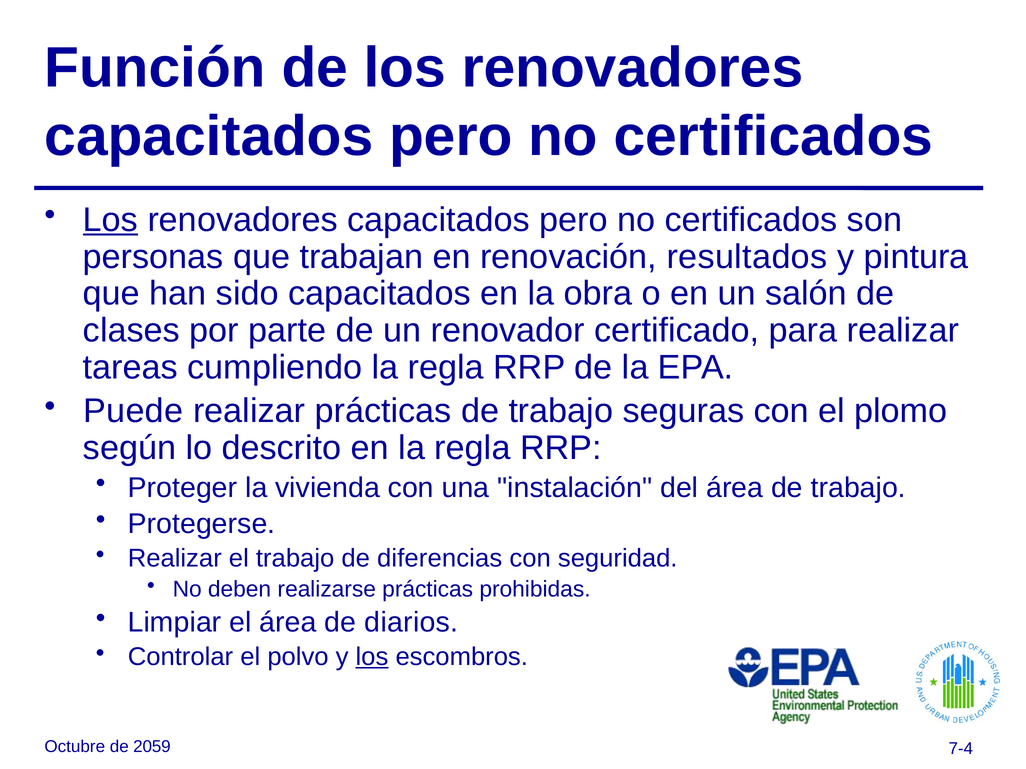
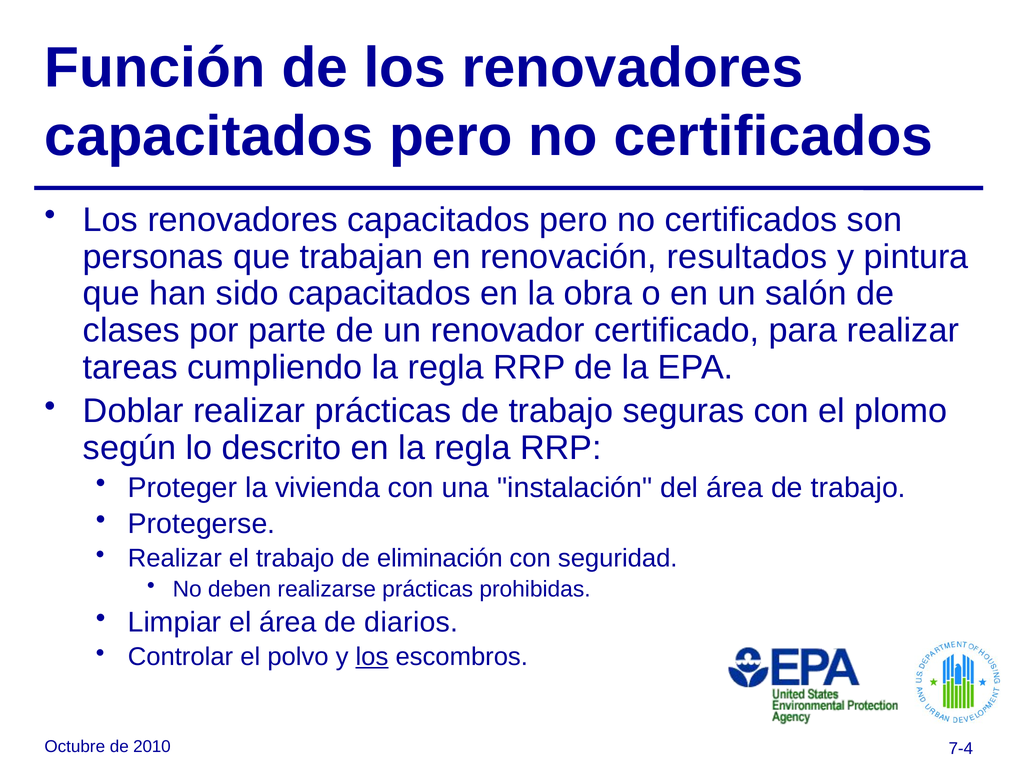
Los underline: present -> none (111, 220)
Puede: Puede -> Doblar (133, 411)
diferencias: diferencias -> eliminación (440, 559)
2059: 2059 -> 2010 (152, 747)
